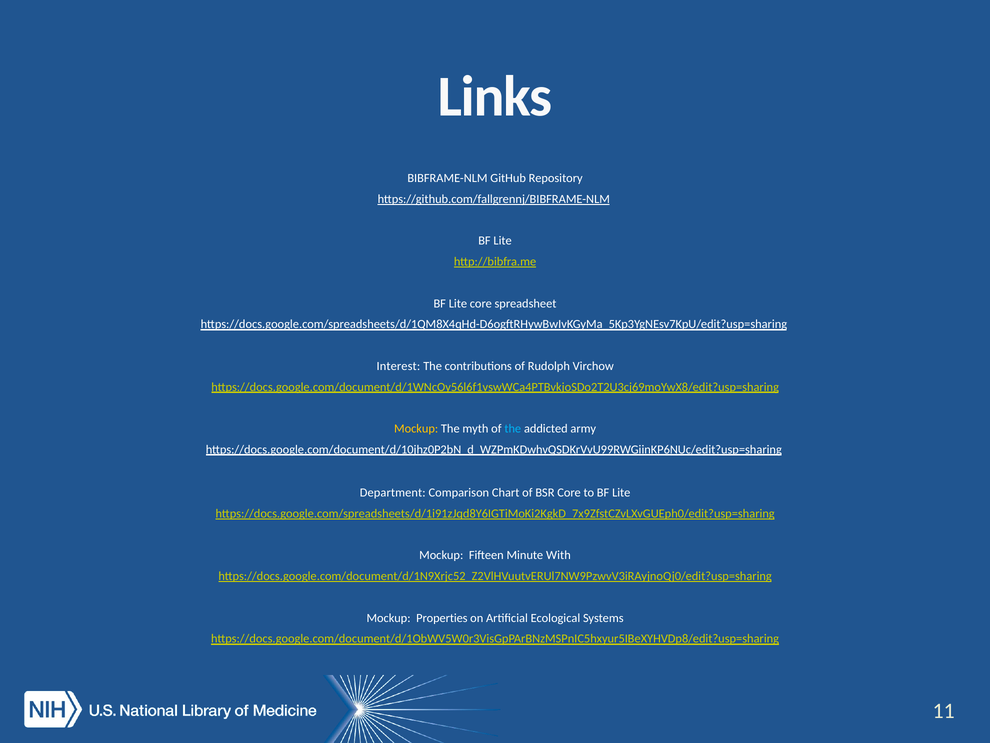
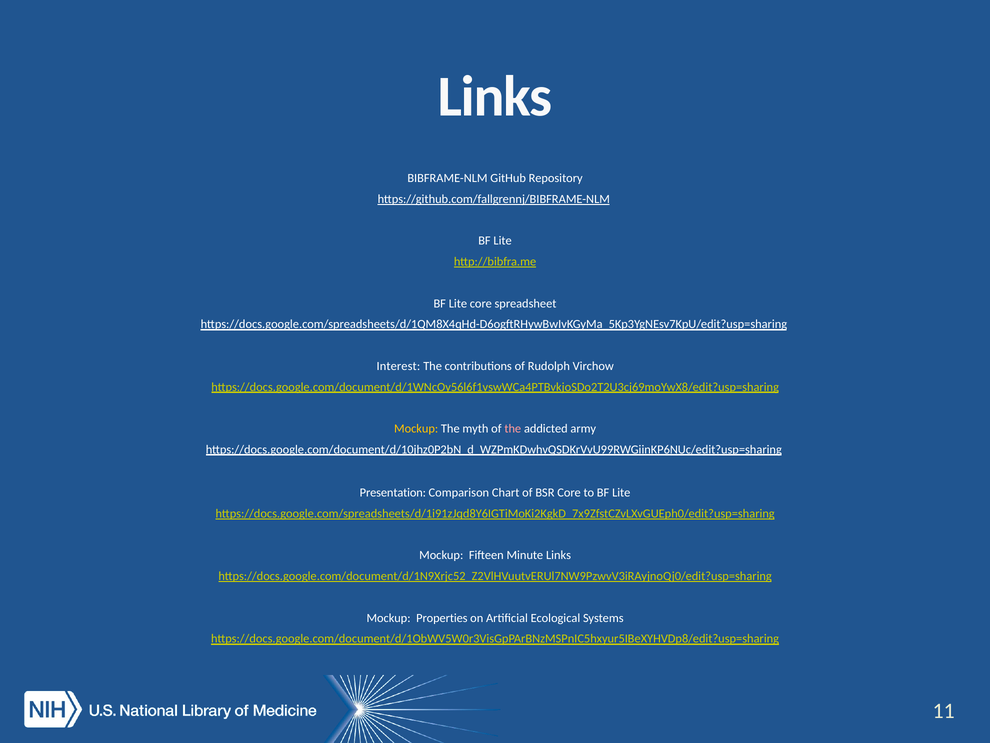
the colour: light blue -> pink (513, 428)
Department: Department -> Presentation (393, 492)
Minute With: With -> Links (558, 555)
